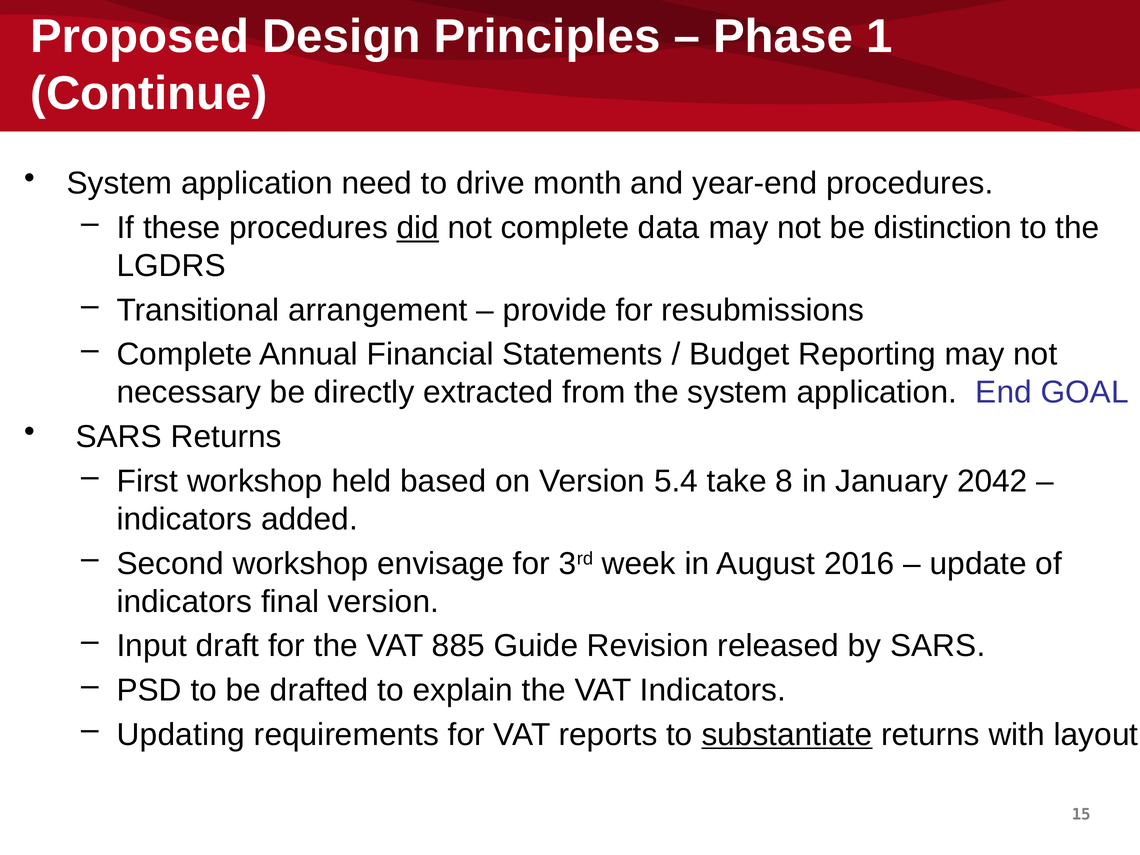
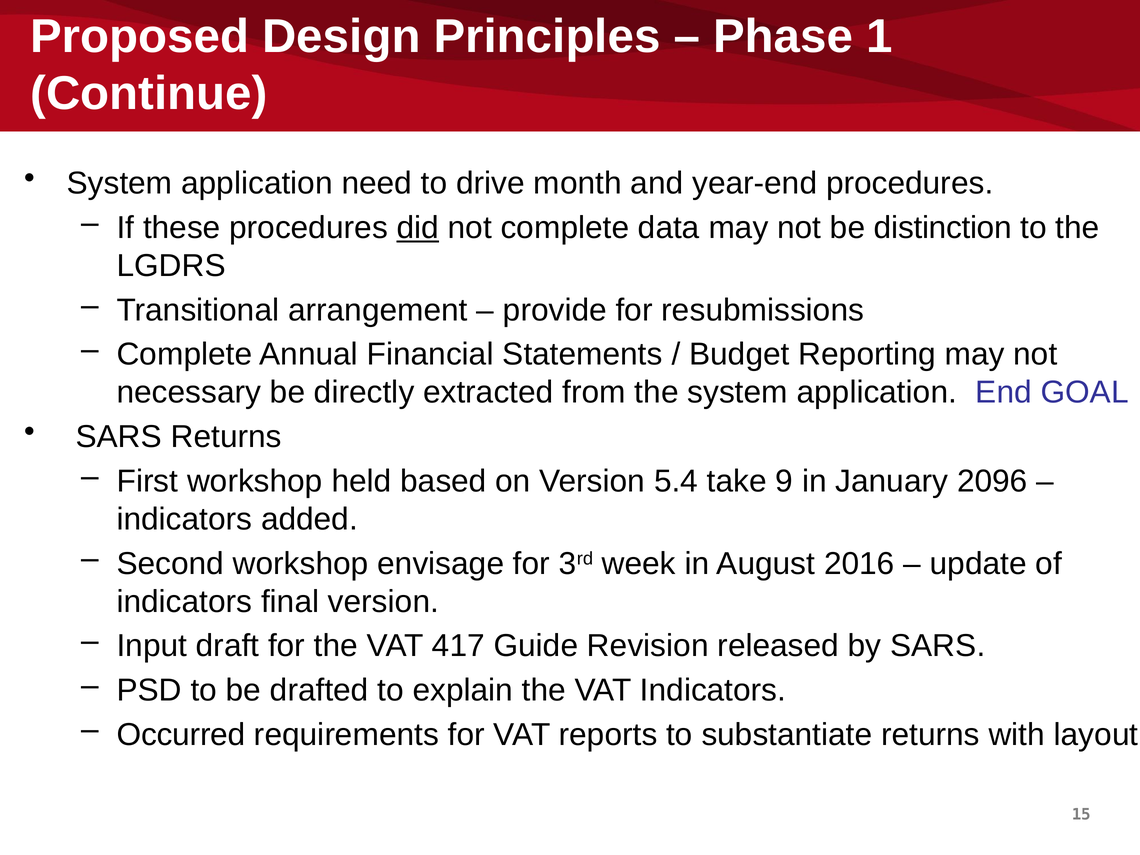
8: 8 -> 9 (784, 481)
2042: 2042 -> 2096 (992, 481)
885: 885 -> 417 (458, 646)
Updating: Updating -> Occurred (181, 735)
substantiate underline: present -> none (787, 735)
